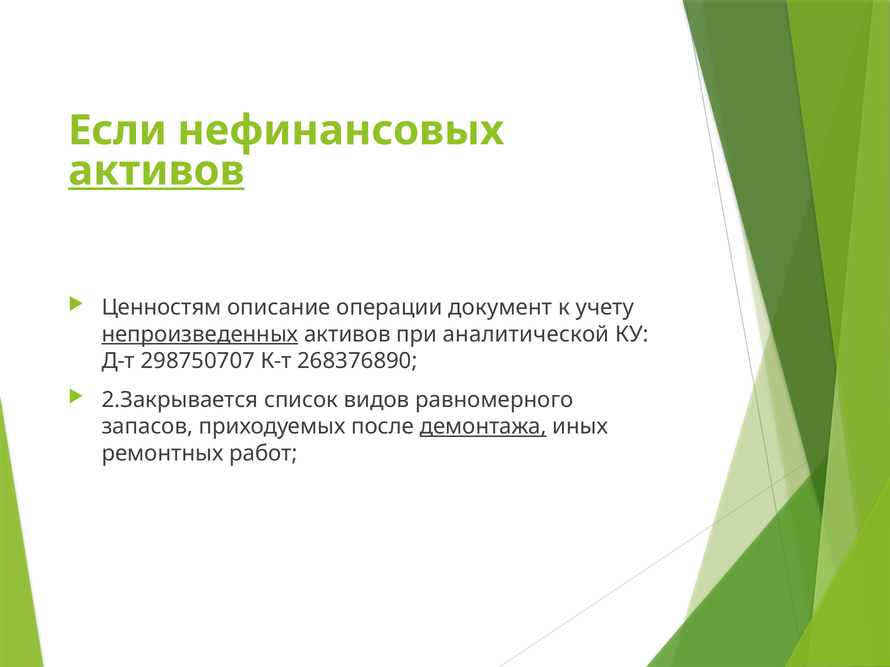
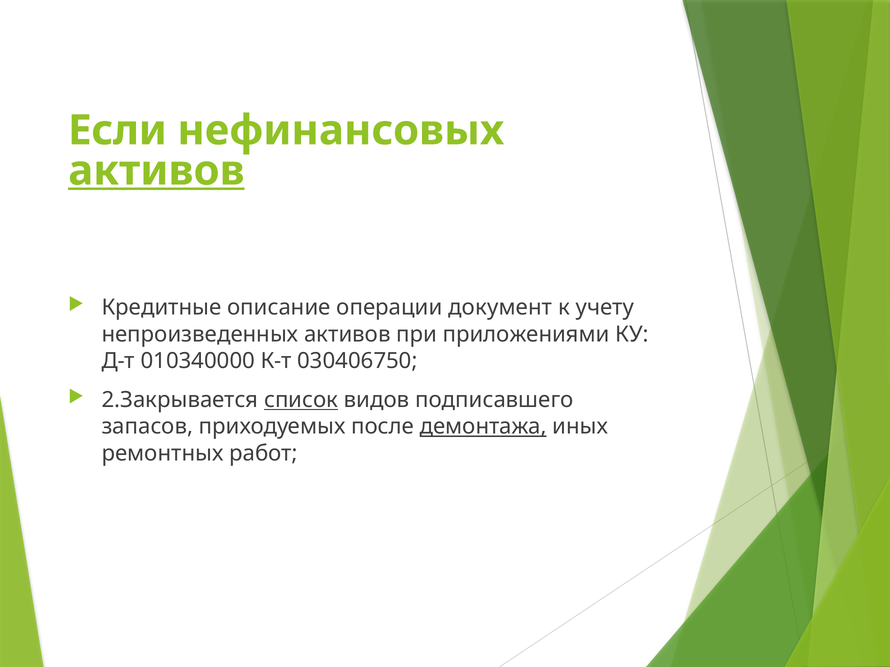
Ценностям: Ценностям -> Кредитные (161, 308)
непроизведенных underline: present -> none (200, 335)
аналитической: аналитической -> приложениями (526, 335)
298750707: 298750707 -> 010340000 (198, 361)
268376890: 268376890 -> 030406750 (357, 361)
список underline: none -> present (301, 400)
равномерного: равномерного -> подписавшего (494, 400)
